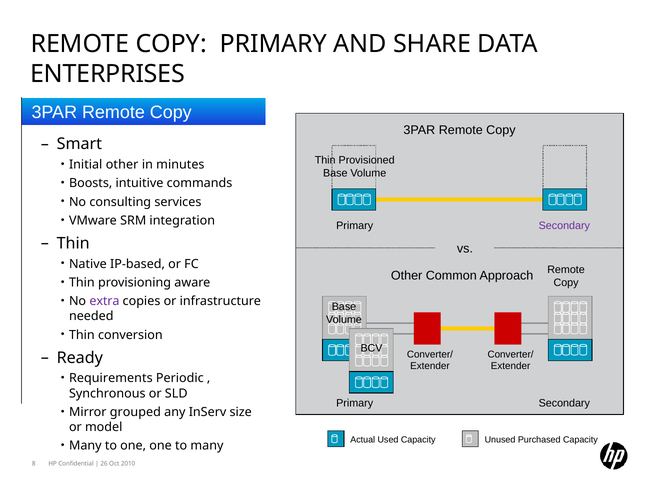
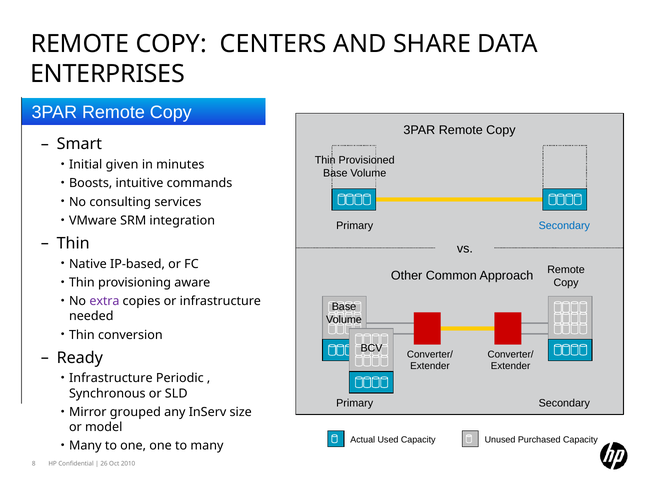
COPY PRIMARY: PRIMARY -> CENTERS (273, 44)
Initial other: other -> given (122, 165)
Secondary colour: purple -> blue (564, 226)
Requirements: Requirements -> Infrastructure (111, 378)
